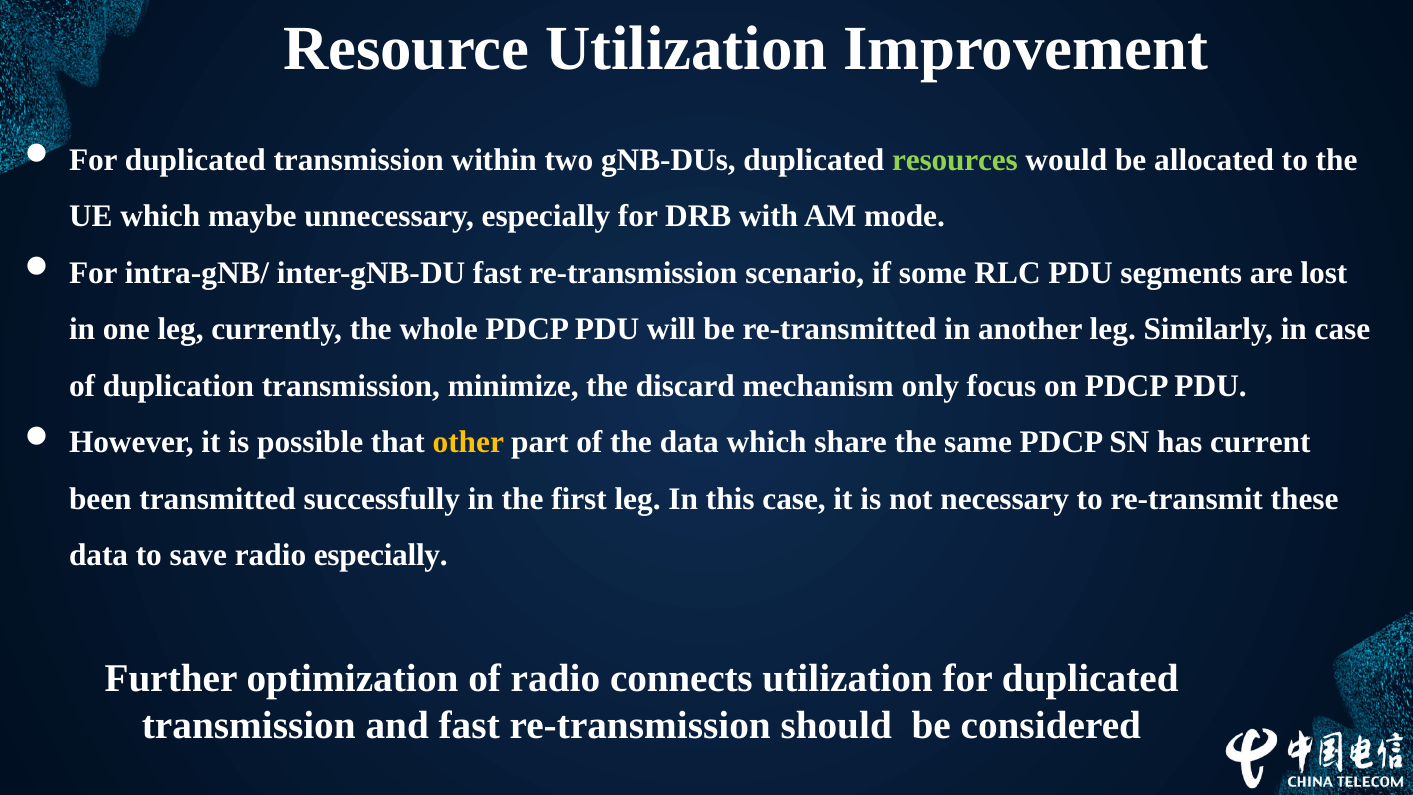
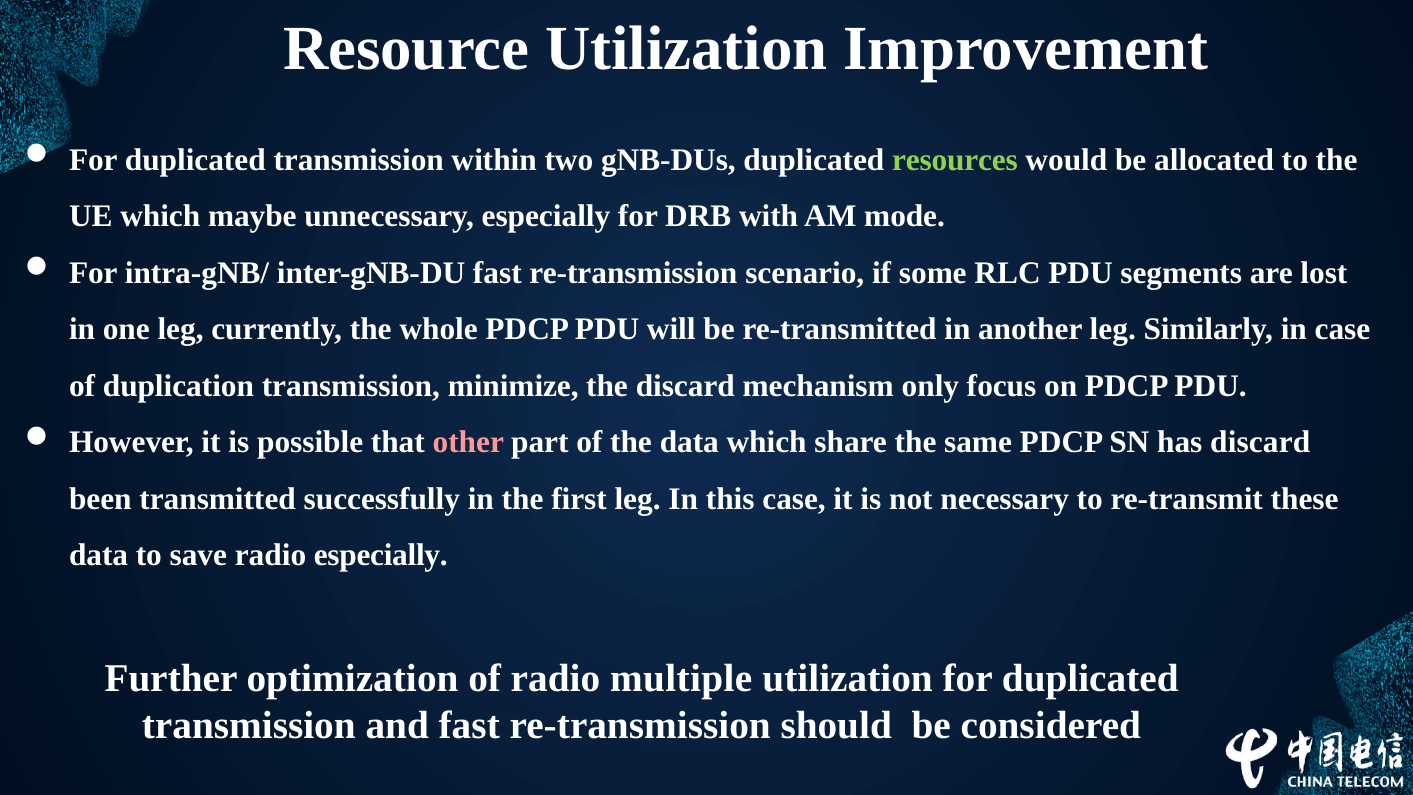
other colour: yellow -> pink (468, 442)
has current: current -> discard (1260, 442)
connects: connects -> multiple (681, 678)
